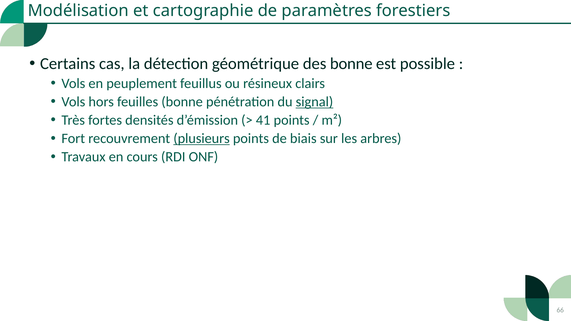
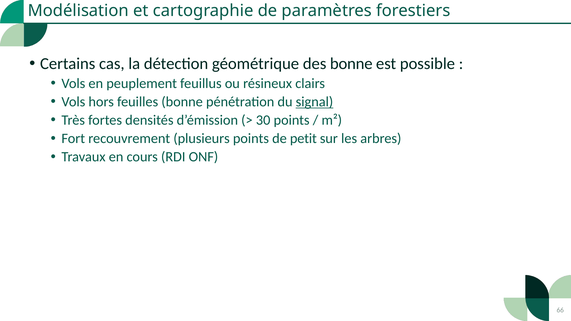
41: 41 -> 30 (263, 120)
plusieurs underline: present -> none (202, 139)
biais: biais -> petit (303, 139)
